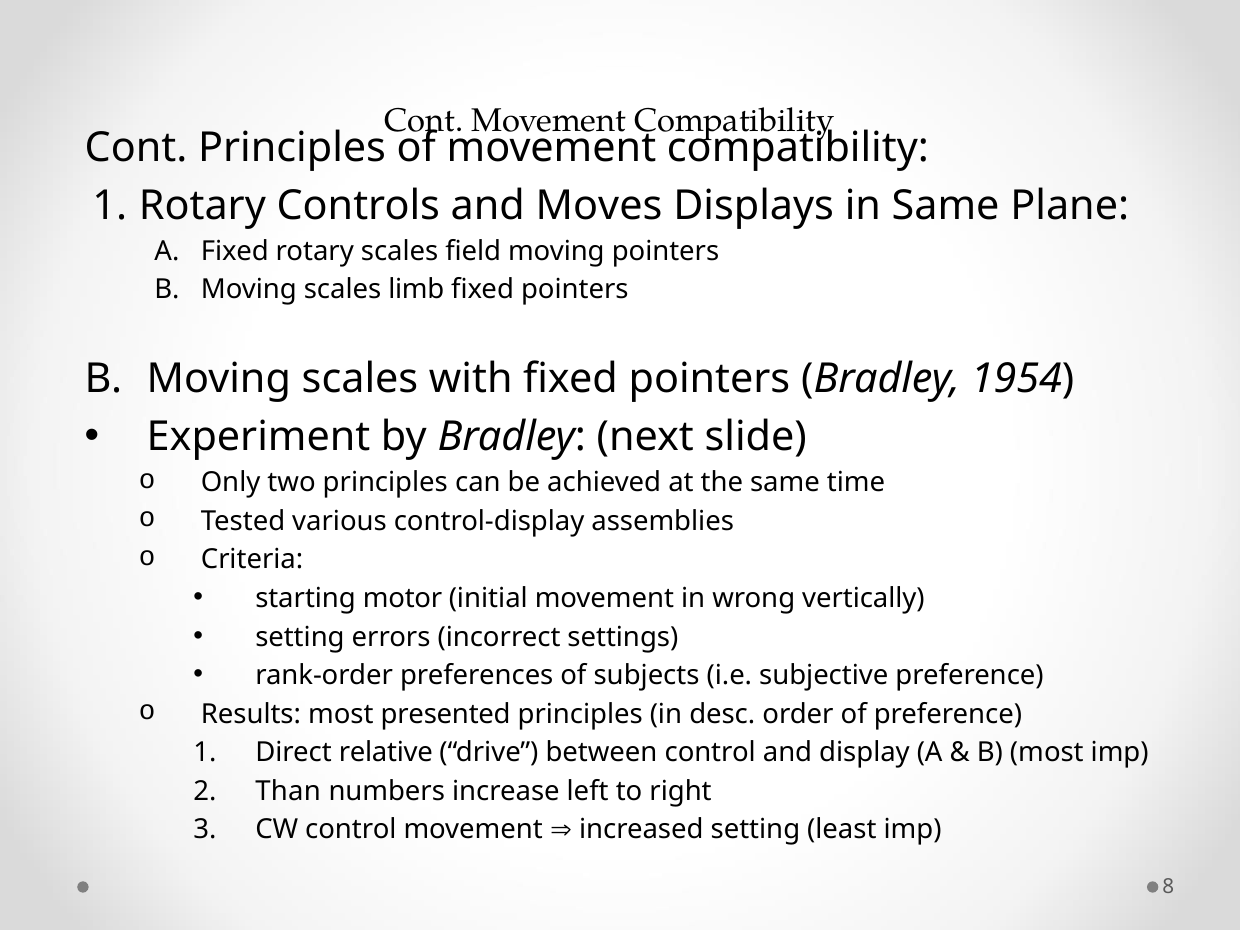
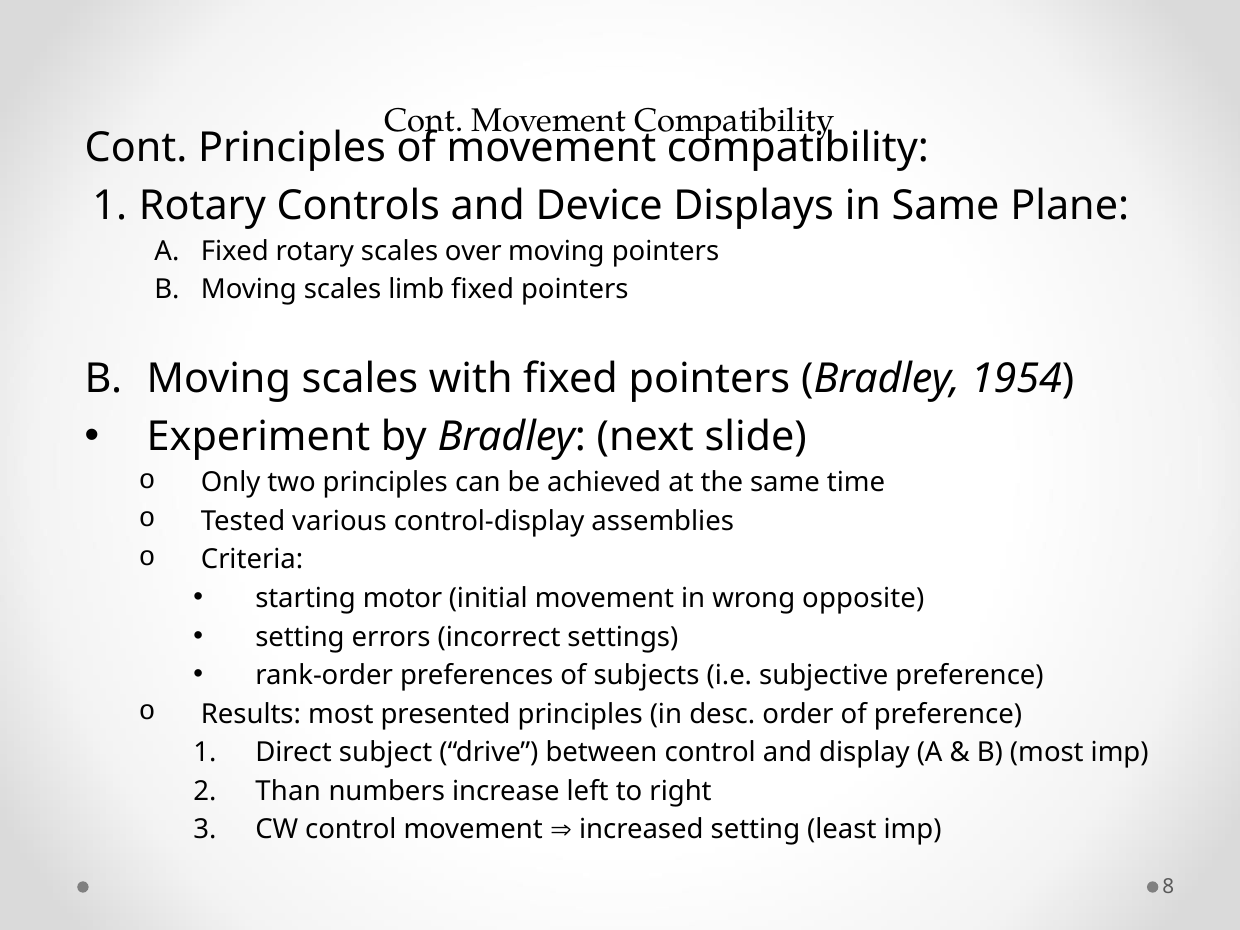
Moves: Moves -> Device (599, 205)
field: field -> over (473, 251)
vertically: vertically -> opposite (863, 598)
relative: relative -> subject (386, 753)
